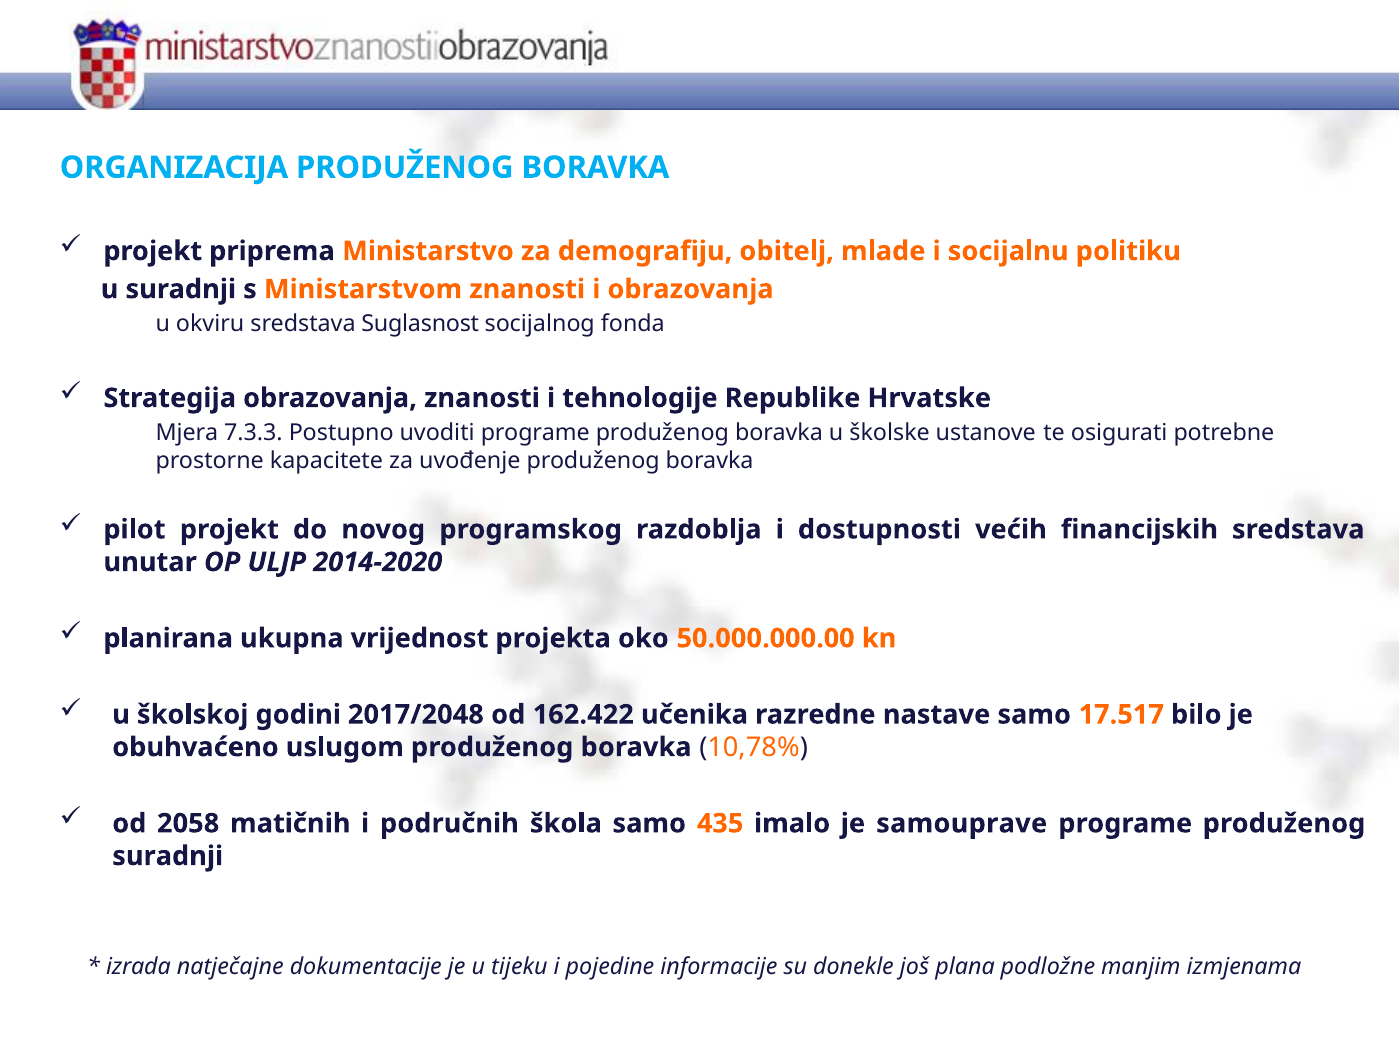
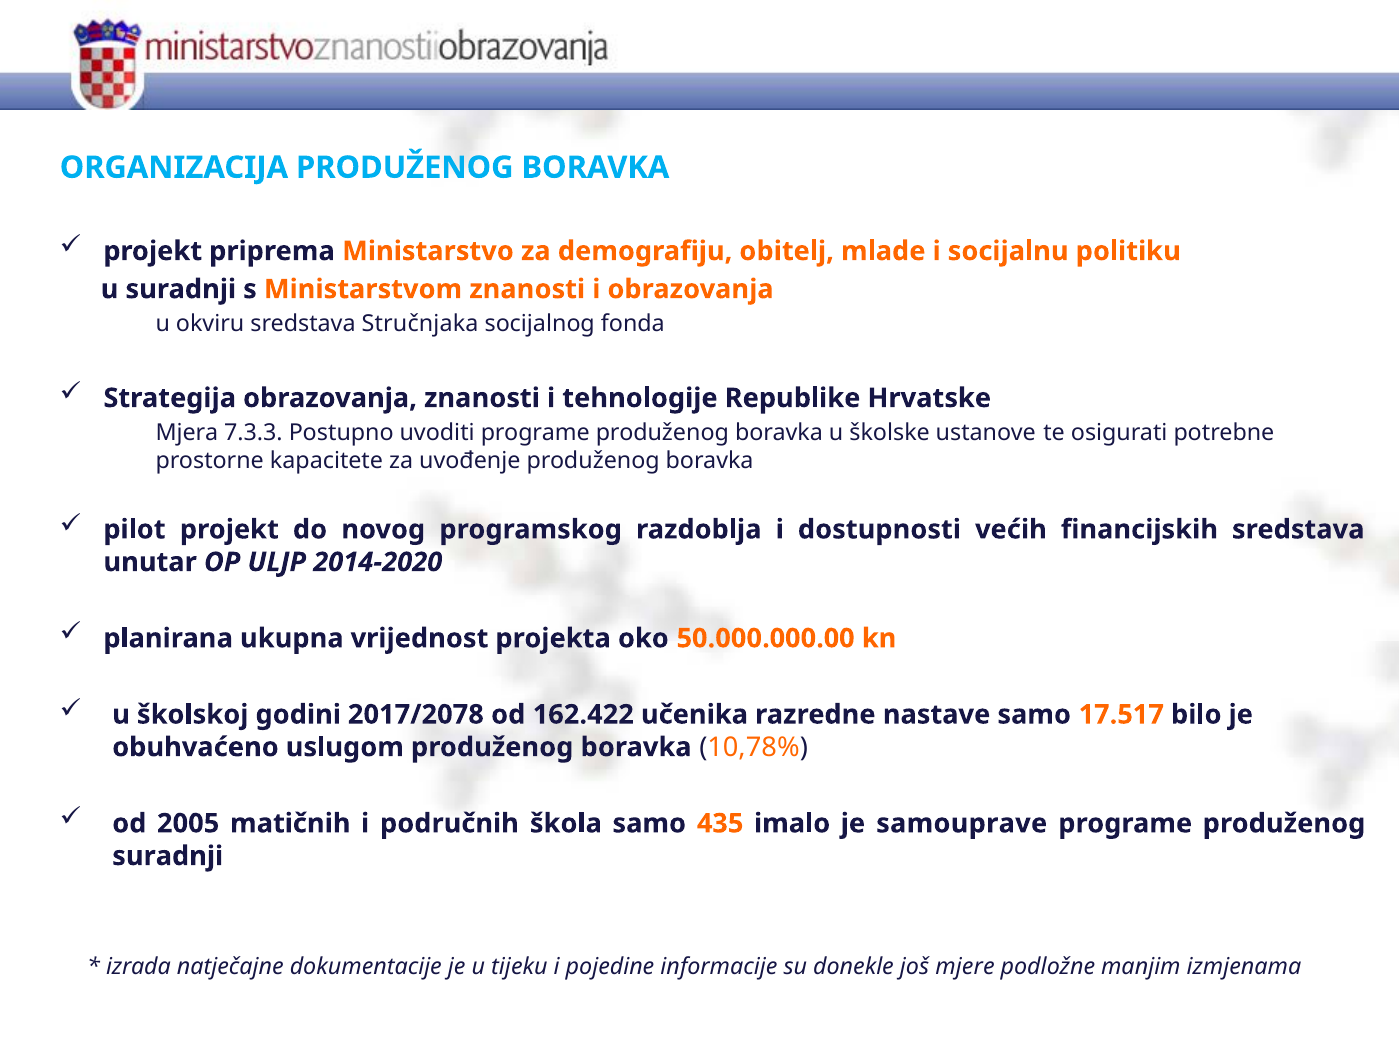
Suglasnost: Suglasnost -> Stručnjaka (420, 324)
2017/2048: 2017/2048 -> 2017/2078 (416, 715)
2058: 2058 -> 2005 (188, 824)
plana: plana -> mjere (965, 967)
